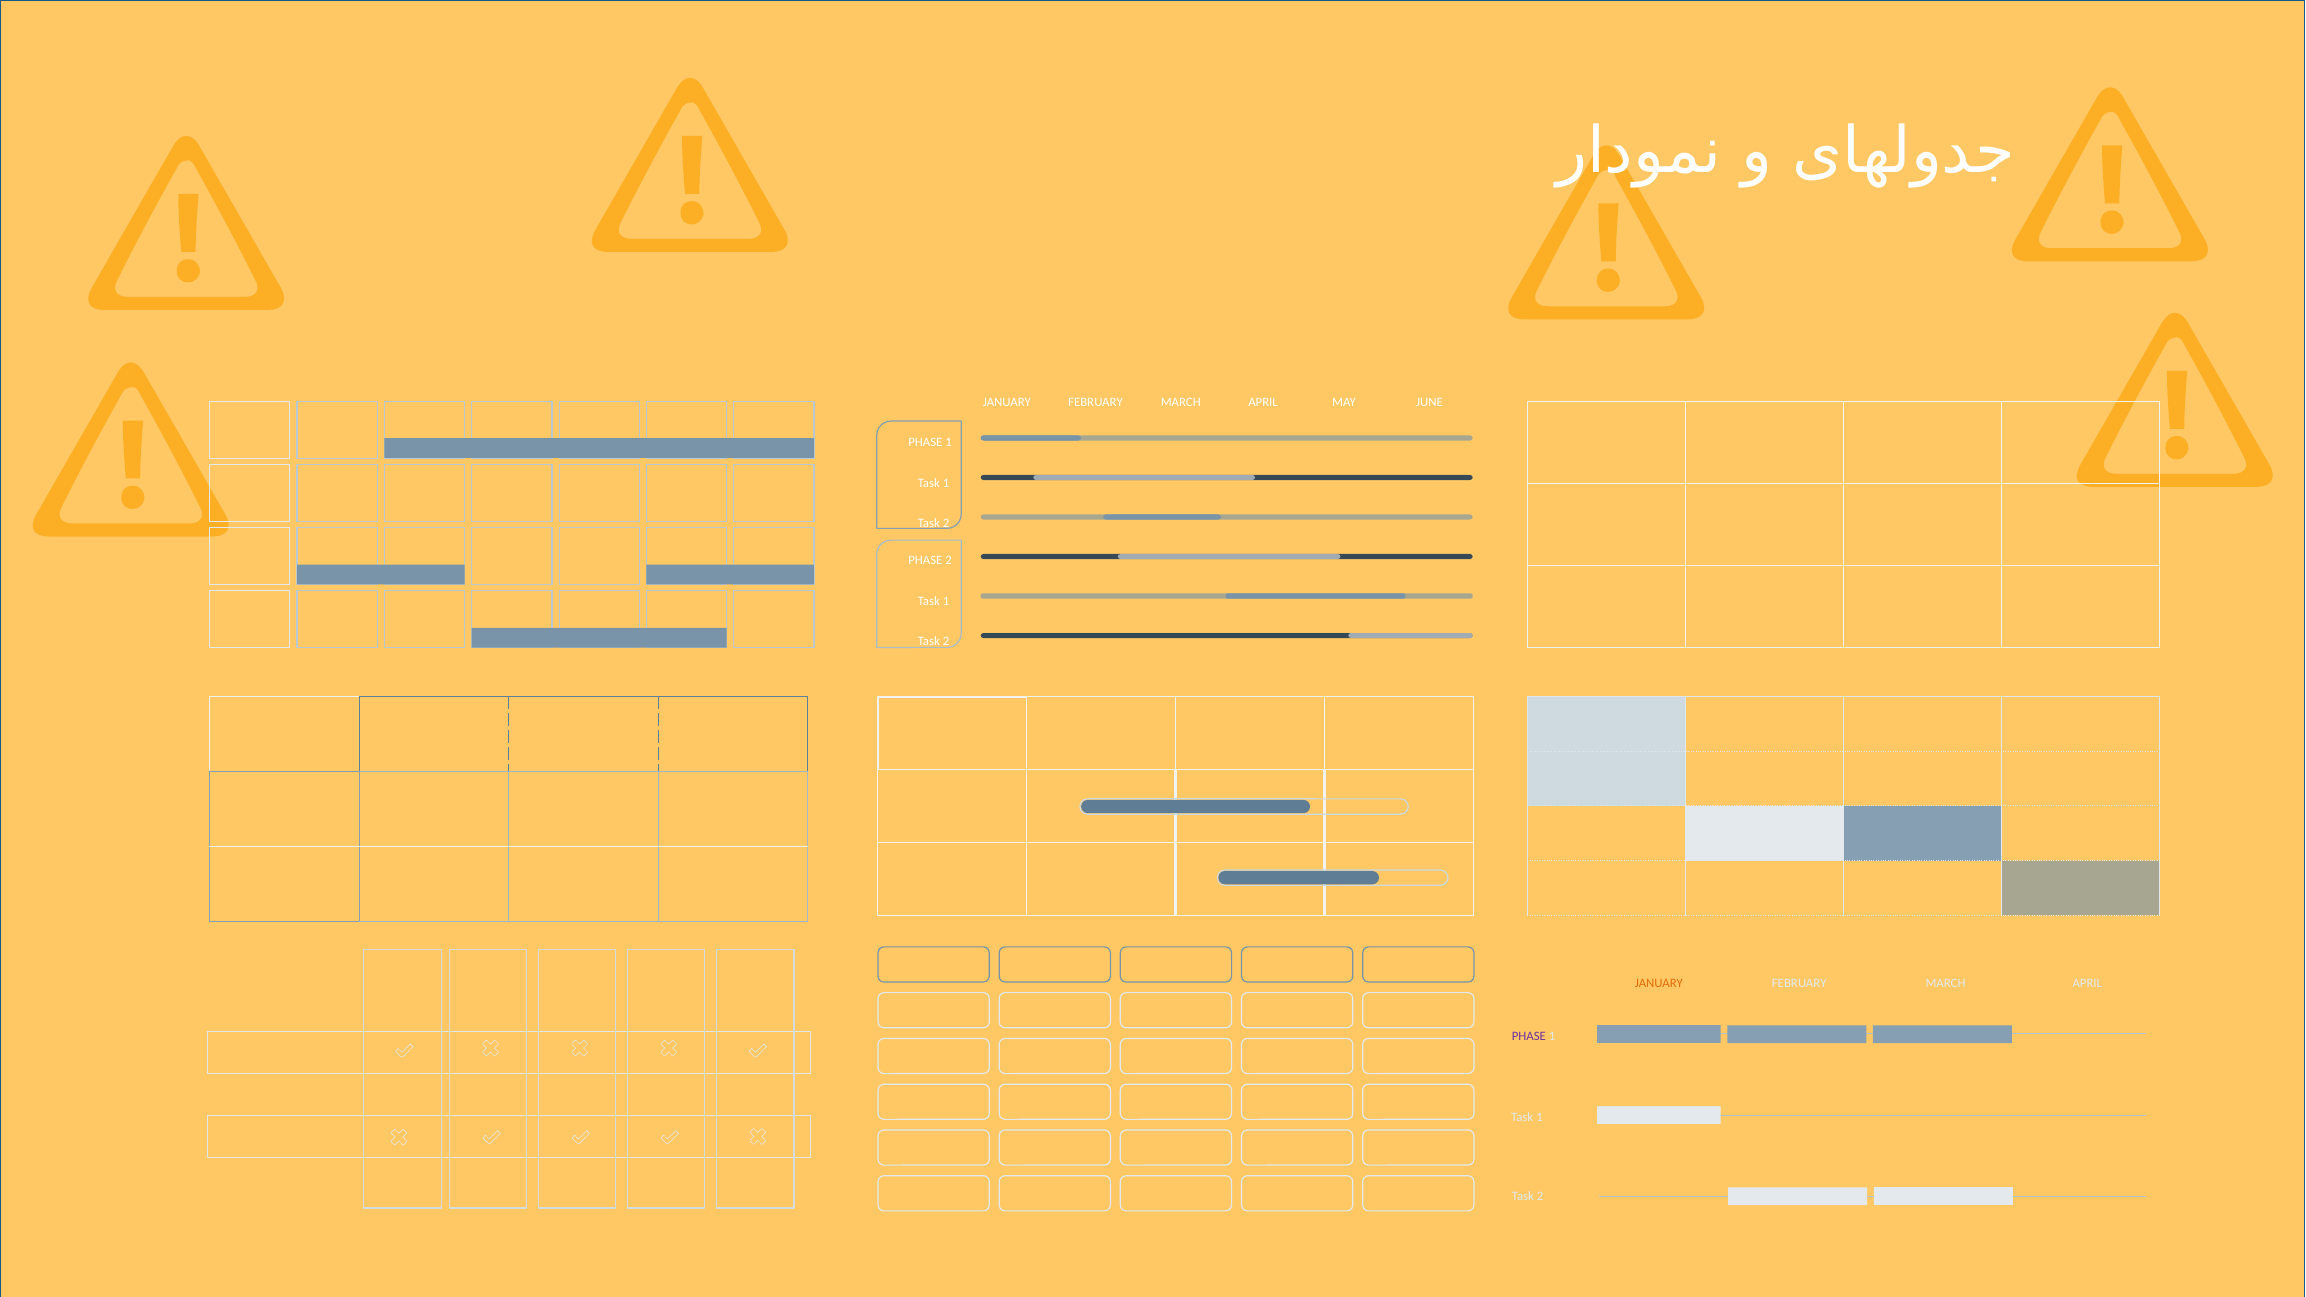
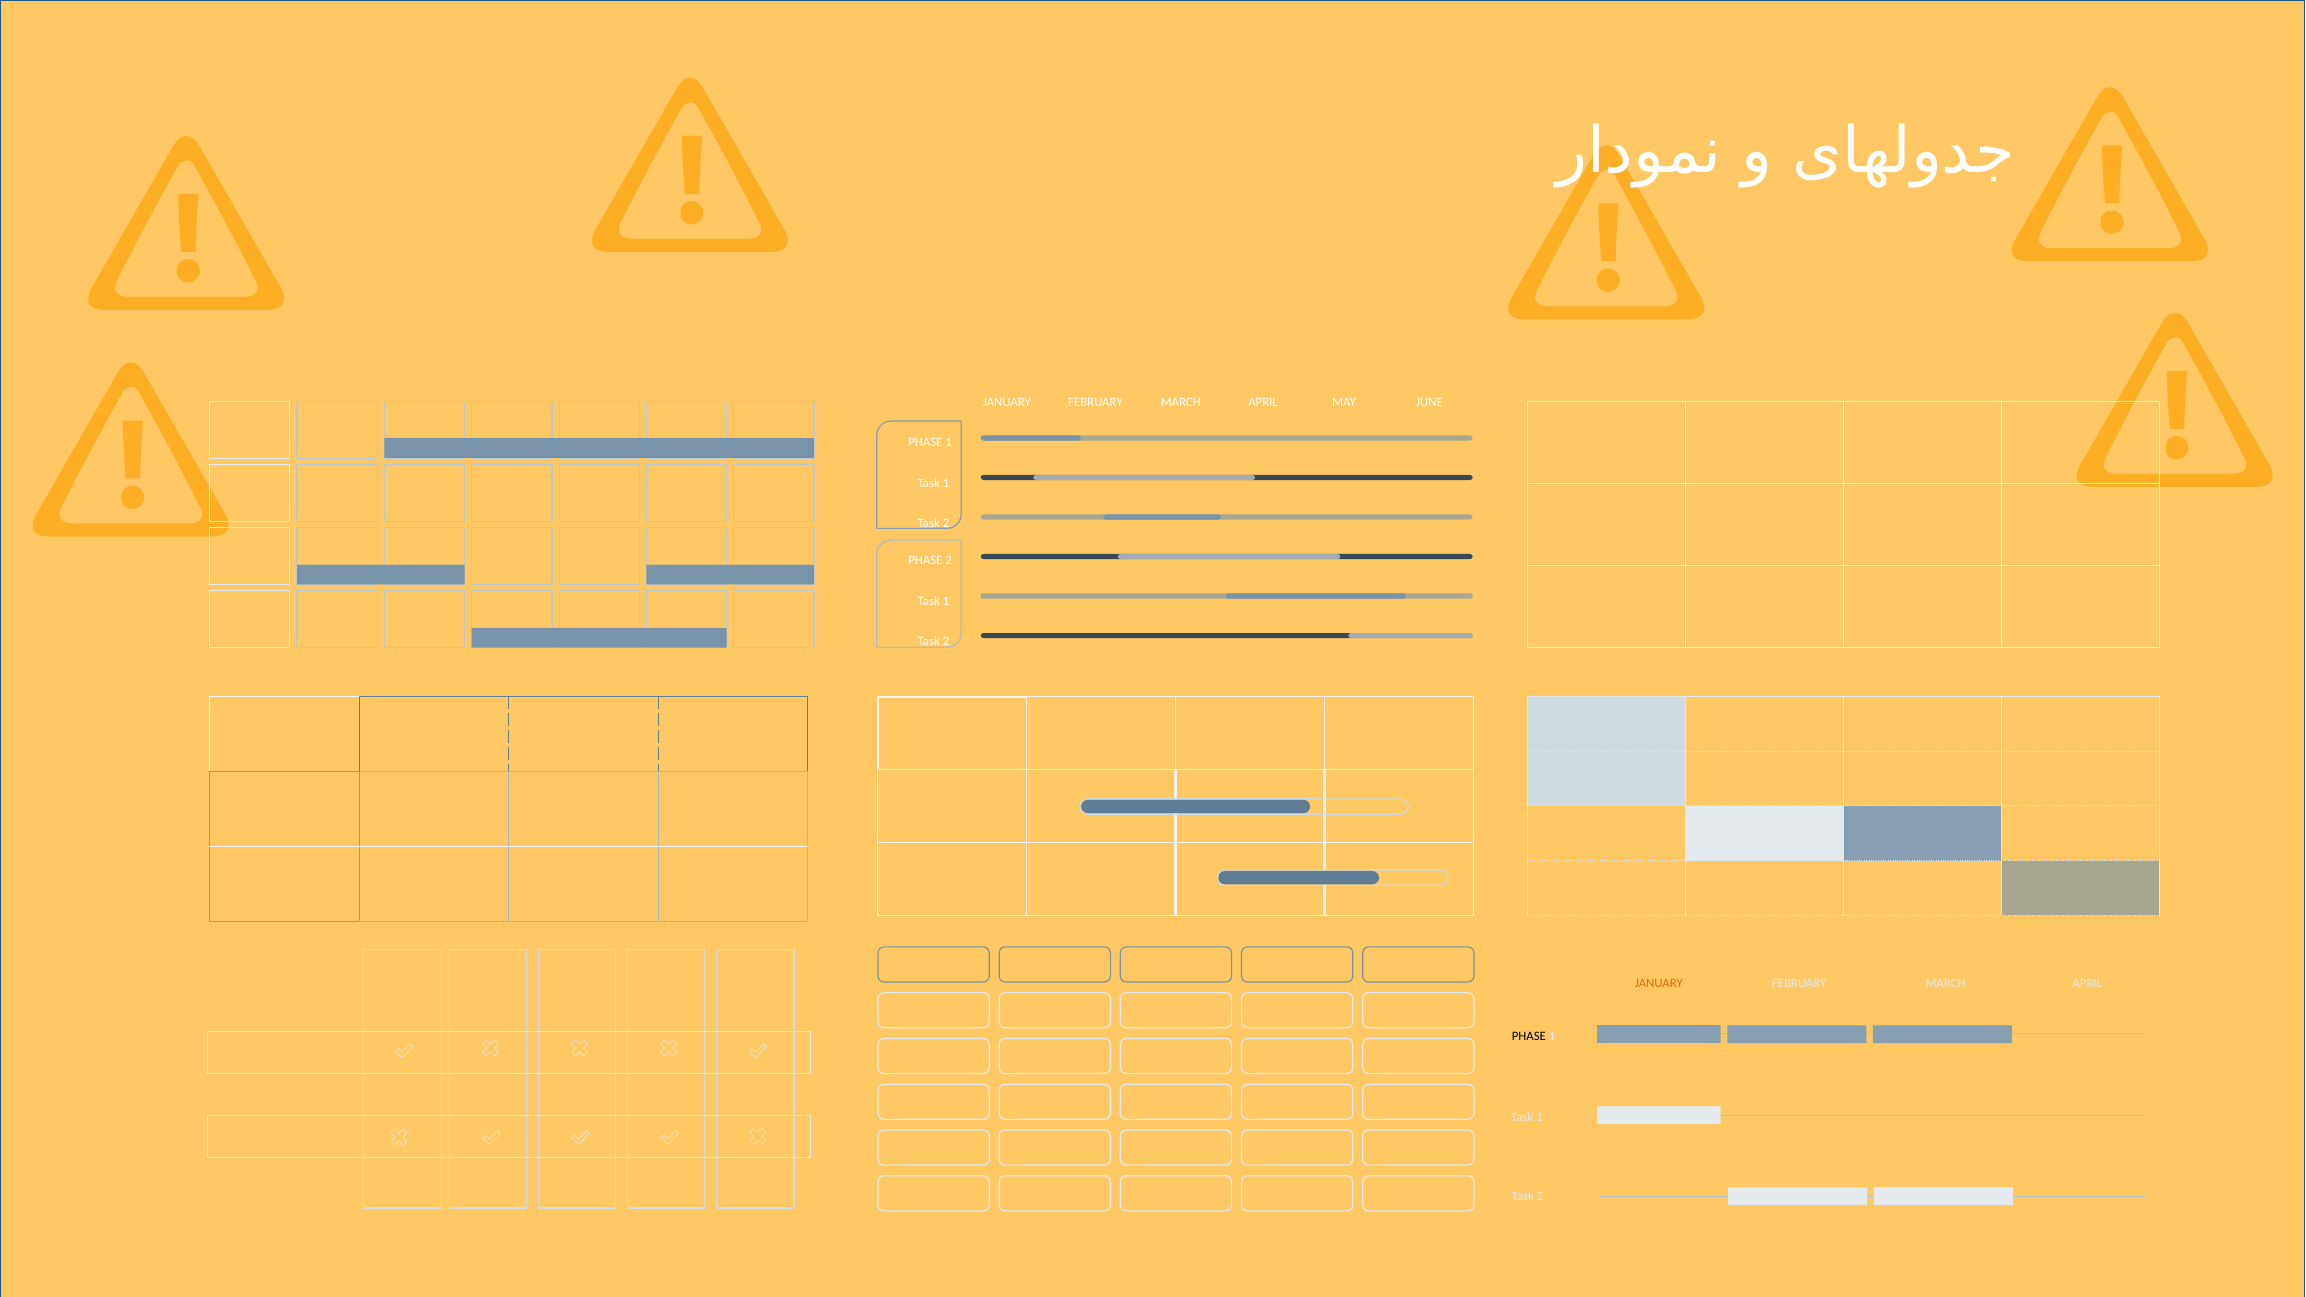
PHASE colour: purple -> black (1529, 1037)
